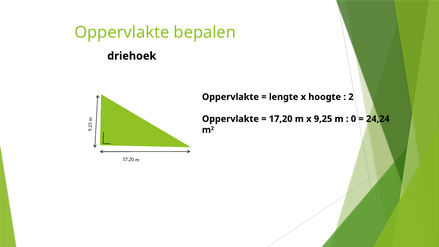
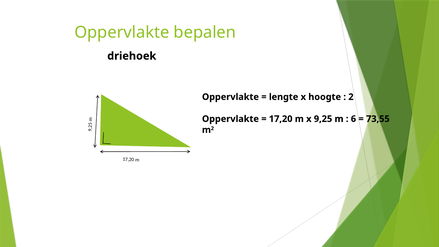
0: 0 -> 6 (353, 119)
24,24: 24,24 -> 73,55 (378, 119)
